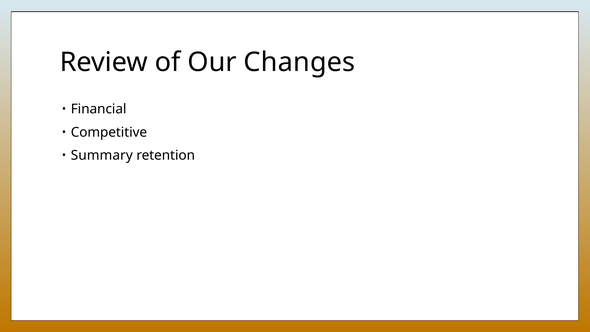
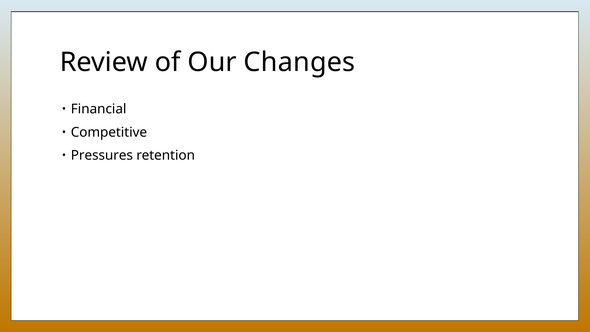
Summary: Summary -> Pressures (102, 155)
